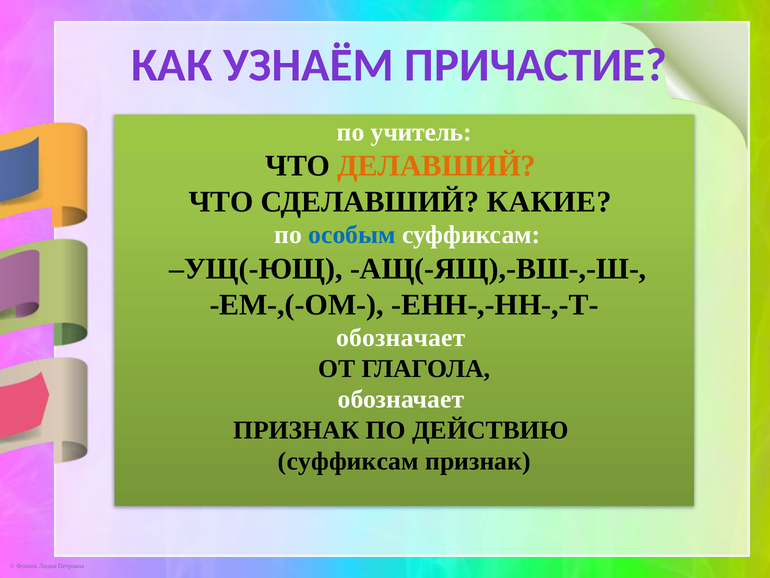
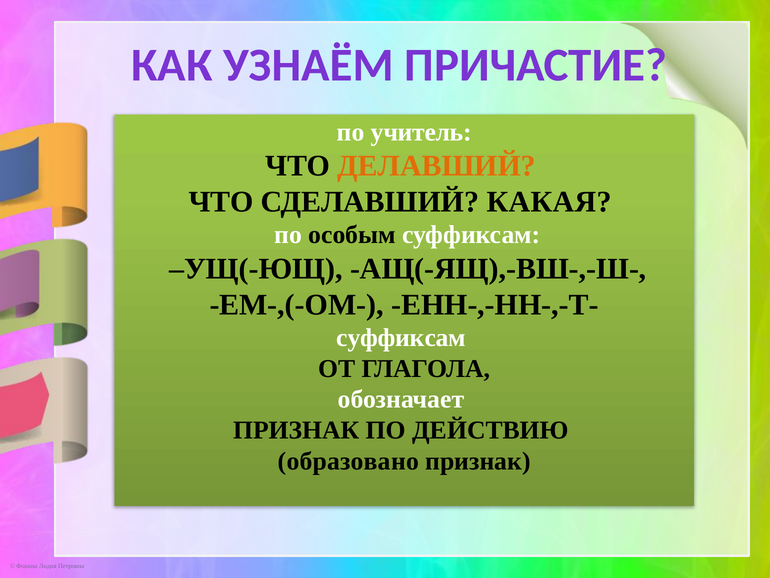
КАКИЕ: КАКИЕ -> КАКАЯ (549, 202)
особым colour: blue -> black (352, 235)
обозначает: обозначает -> суффиксам (401, 337)
суффиксам: суффиксам -> образовано (348, 461)
